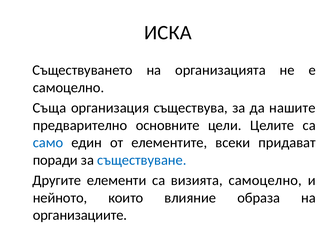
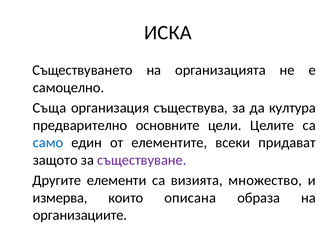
нашите: нашите -> култура (292, 108)
поради: поради -> защото (55, 160)
съществуване colour: blue -> purple (142, 160)
визията самоцелно: самоцелно -> множество (265, 180)
нейното: нейното -> измерва (60, 198)
влияние: влияние -> описана (190, 198)
